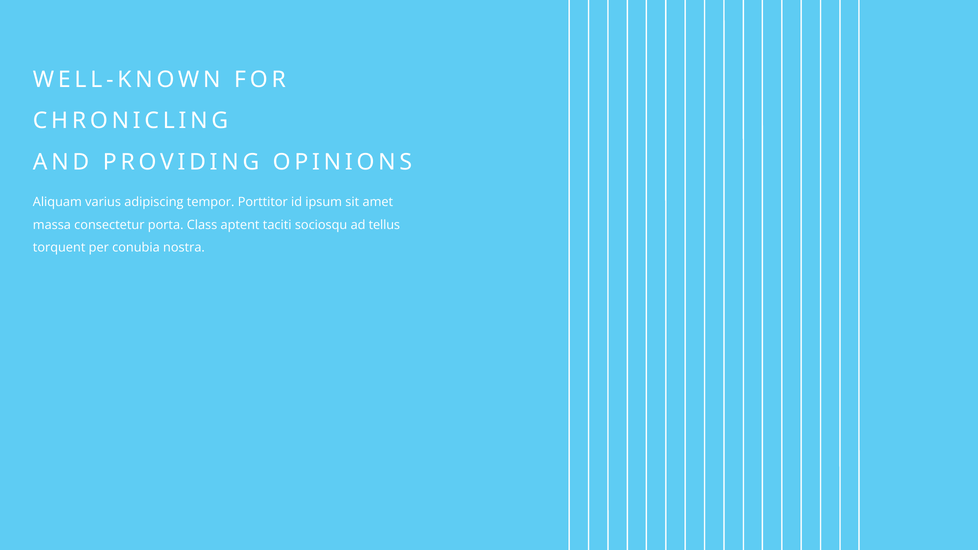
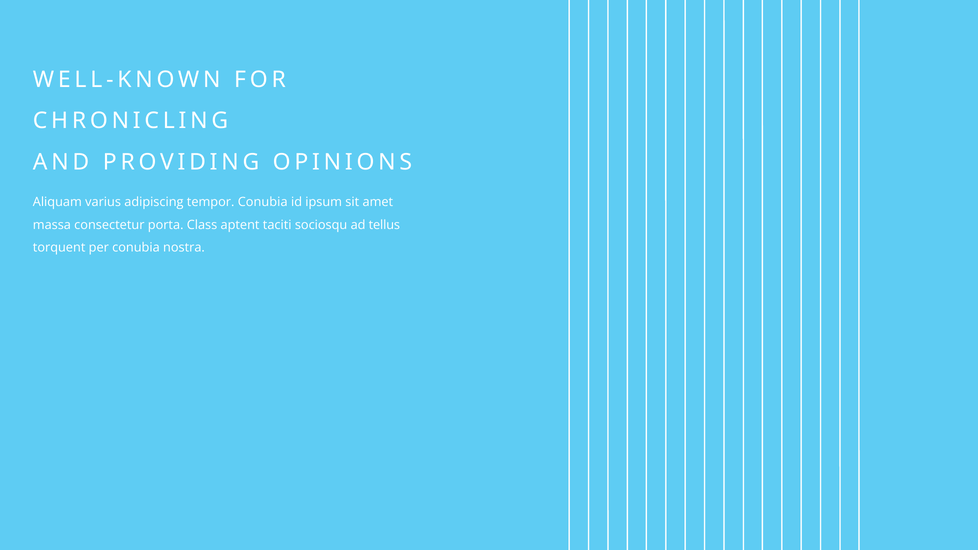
tempor Porttitor: Porttitor -> Conubia (263, 202)
